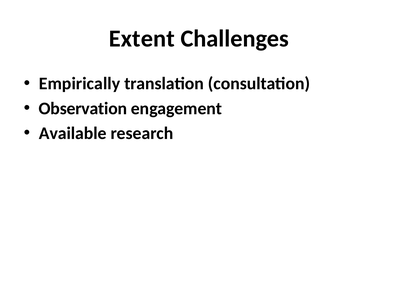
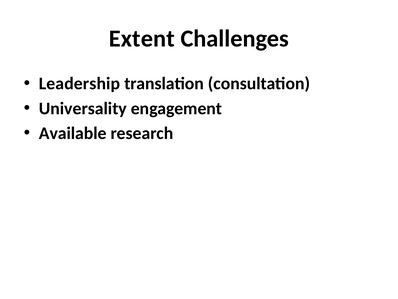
Empirically: Empirically -> Leadership (79, 83)
Observation: Observation -> Universality (83, 108)
